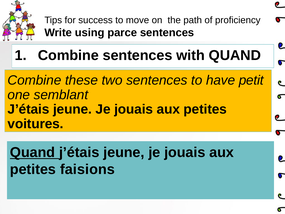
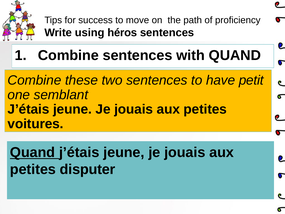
parce: parce -> héros (122, 33)
faisions: faisions -> disputer (88, 169)
